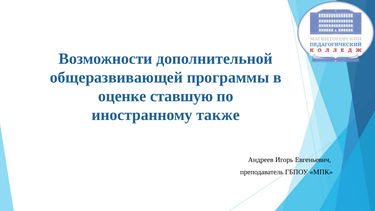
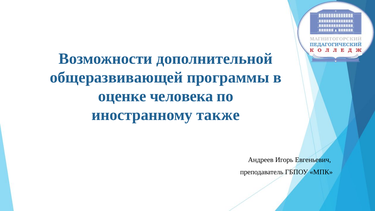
ставшую: ставшую -> человека (182, 96)
